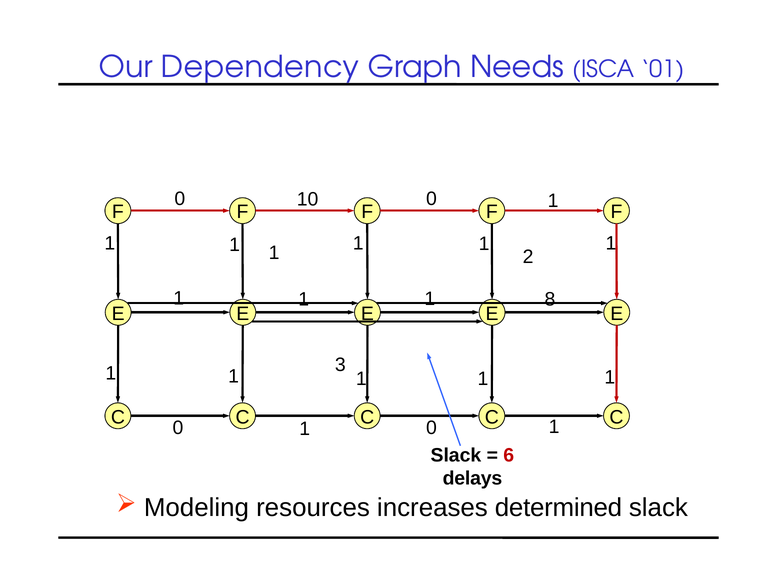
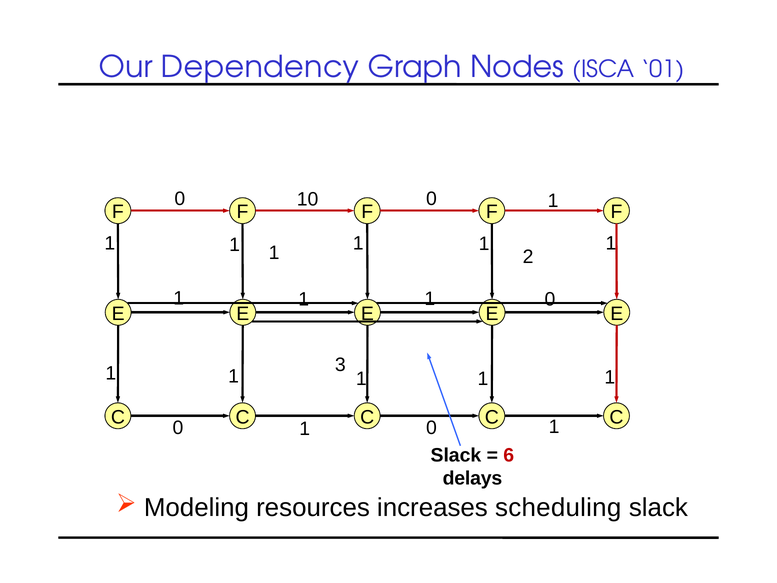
Needs: Needs -> Nodes (517, 67)
8: 8 -> 0 (550, 299)
determined: determined -> scheduling (558, 508)
